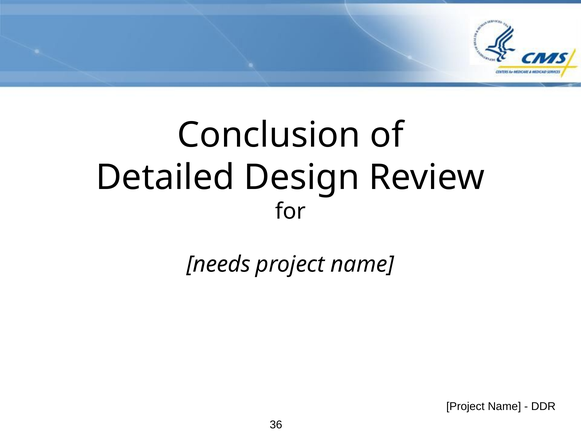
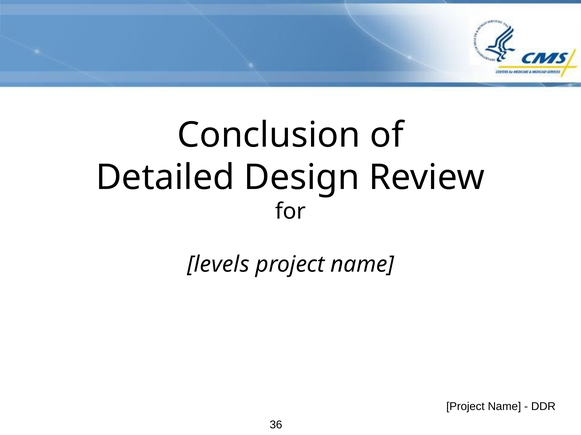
needs: needs -> levels (218, 265)
